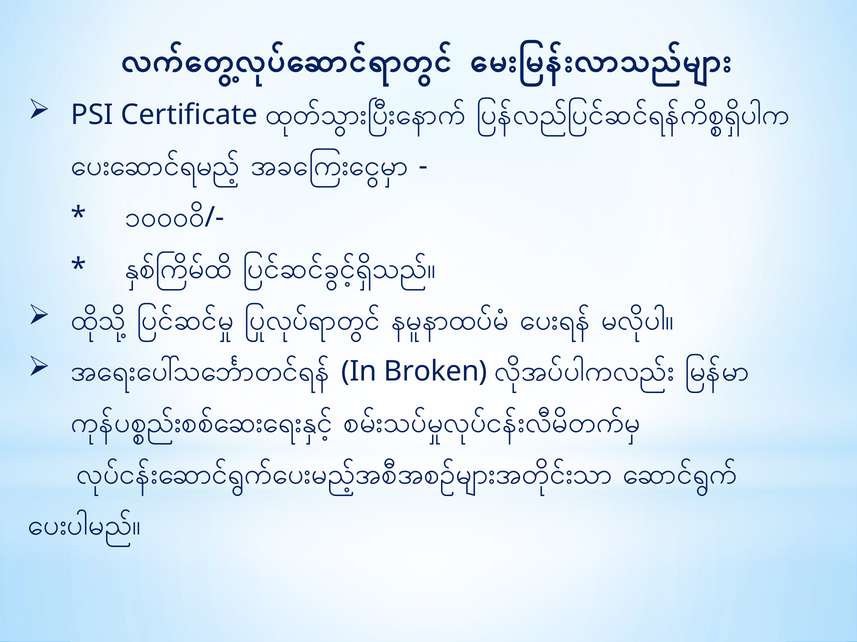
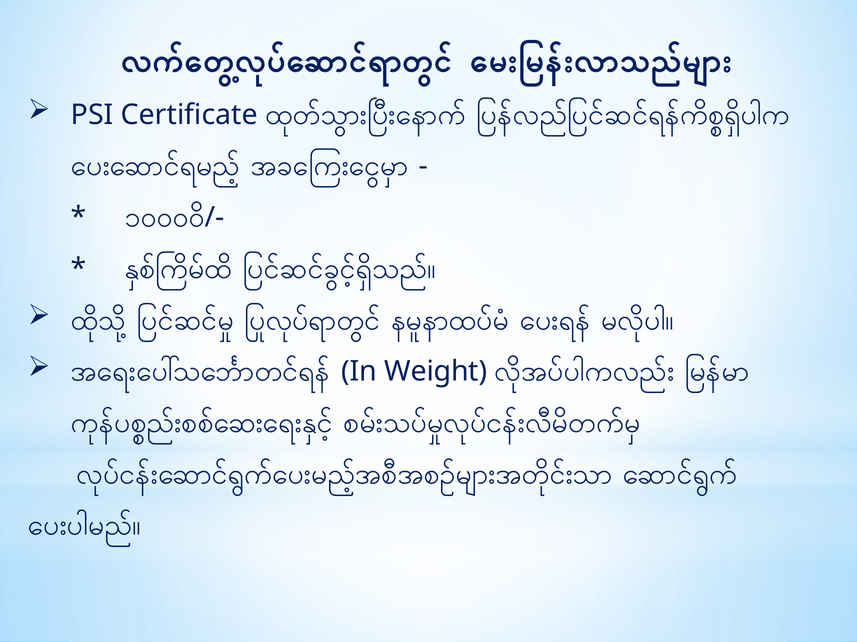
Broken: Broken -> Weight (436, 372)
